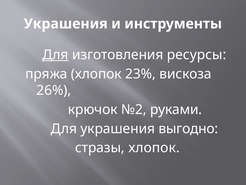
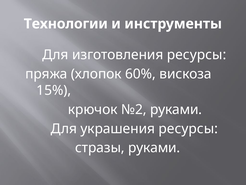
Украшения: Украшения -> Технологии (66, 24)
Для underline: present -> none (55, 55)
23%: 23% -> 60% (140, 74)
26%: 26% -> 15% (54, 90)
украшения выгодно: выгодно -> ресурсы (188, 128)
стразы хлопок: хлопок -> руками (154, 147)
